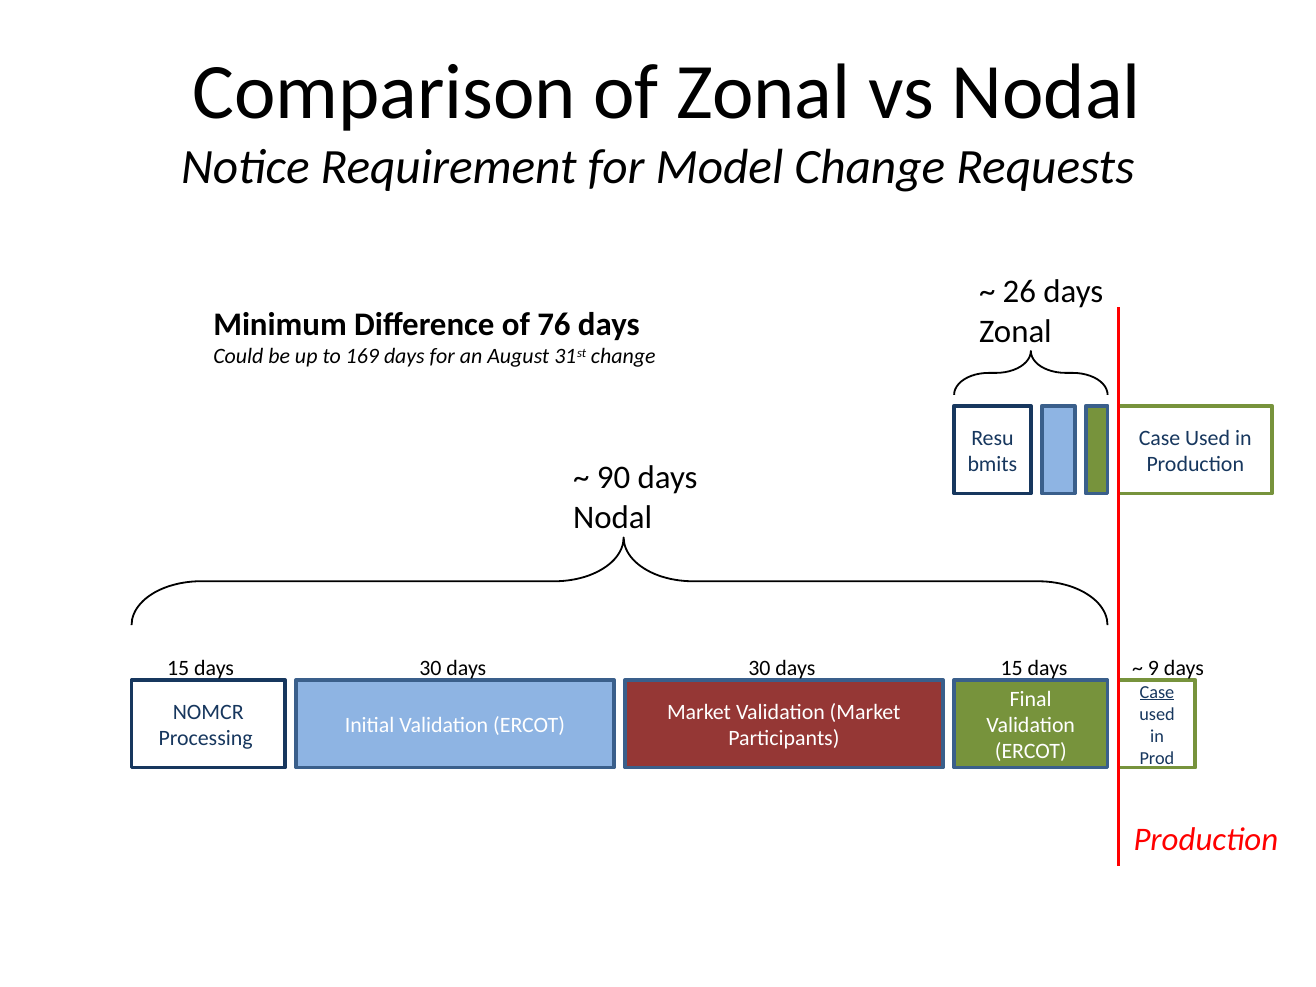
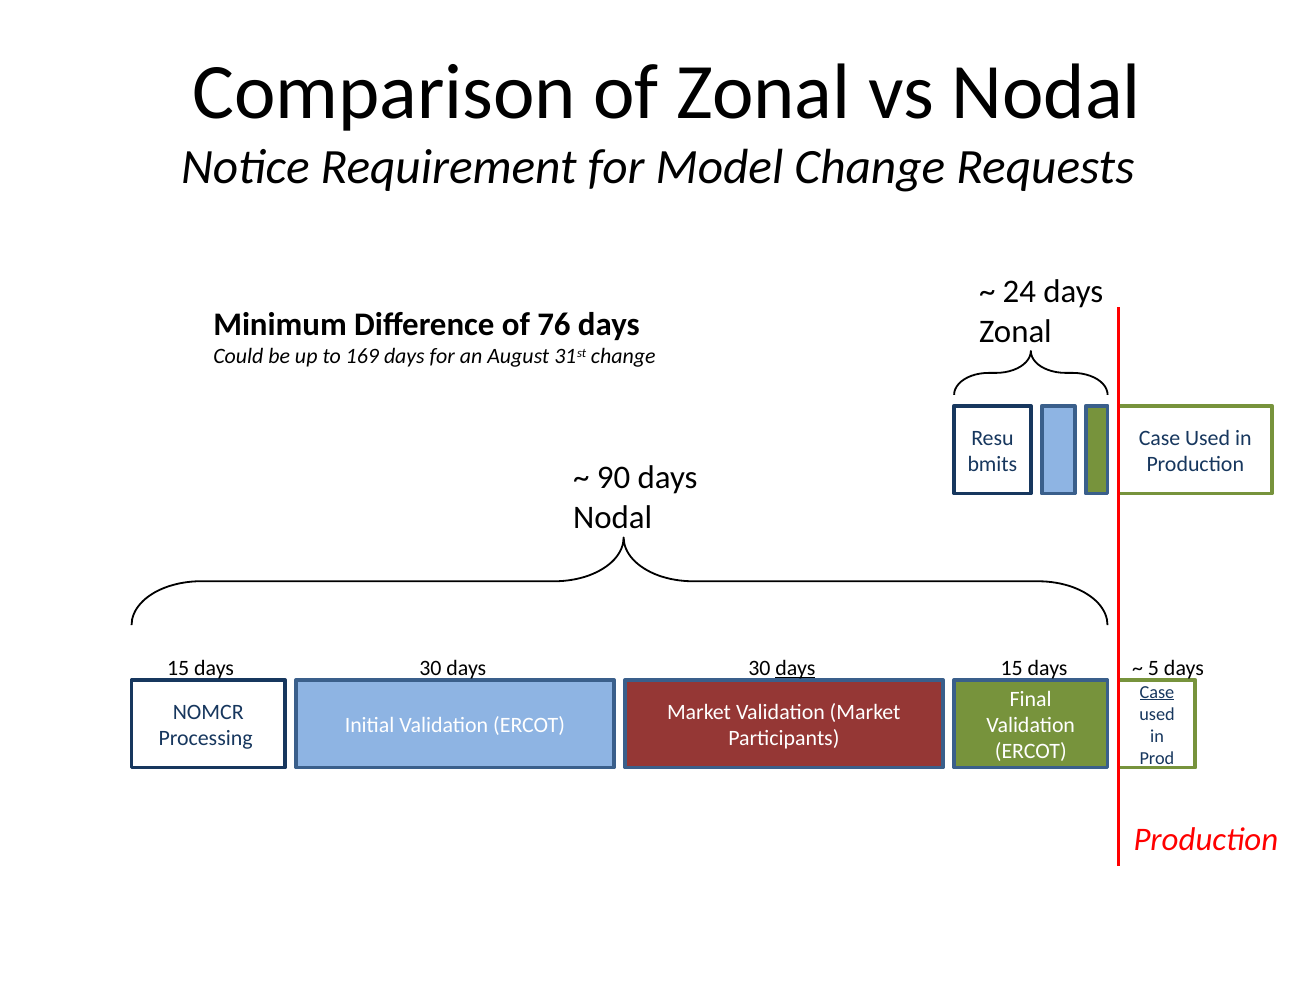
26: 26 -> 24 (1019, 292)
days underline: none -> present (795, 668)
9: 9 -> 5 (1154, 668)
